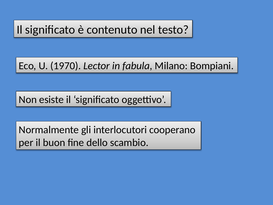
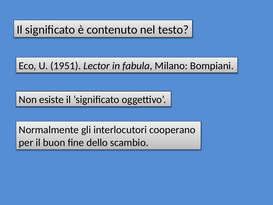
1970: 1970 -> 1951 (66, 66)
